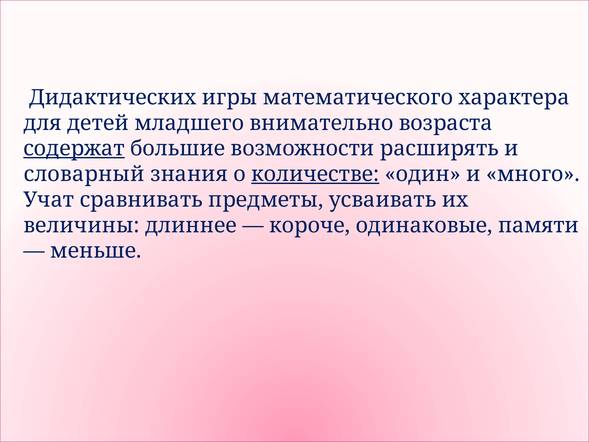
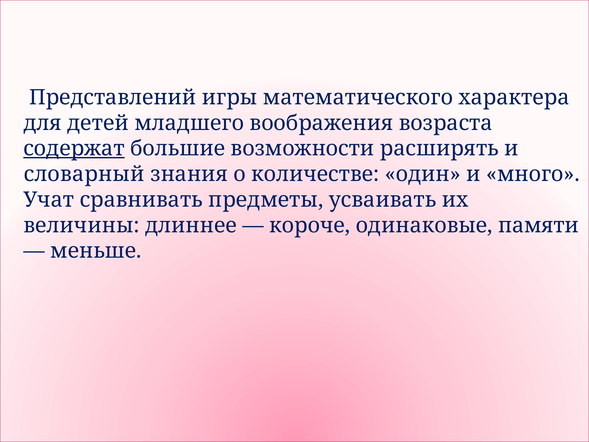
Дидактических: Дидактических -> Представлений (113, 97)
внимательно: внимательно -> воображения (321, 123)
количестве underline: present -> none (315, 174)
